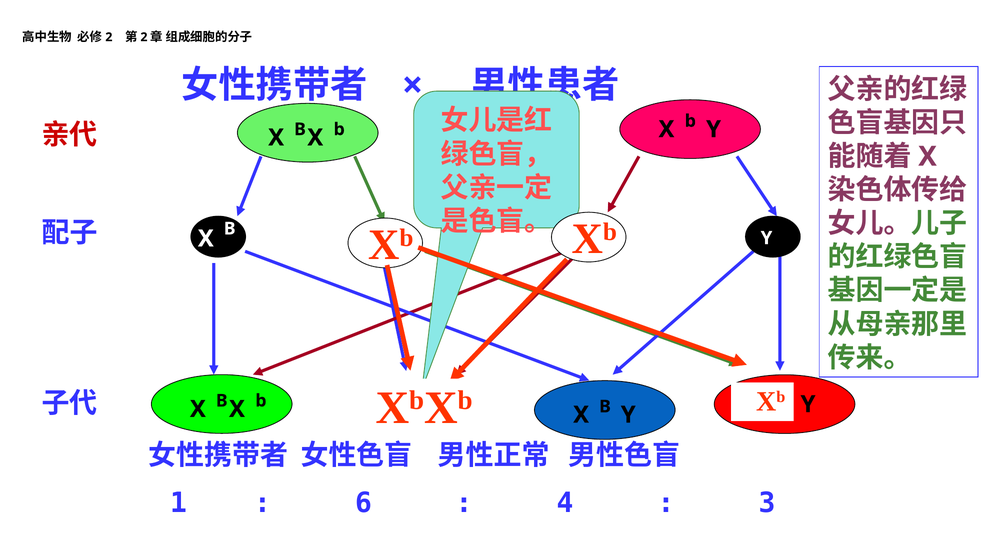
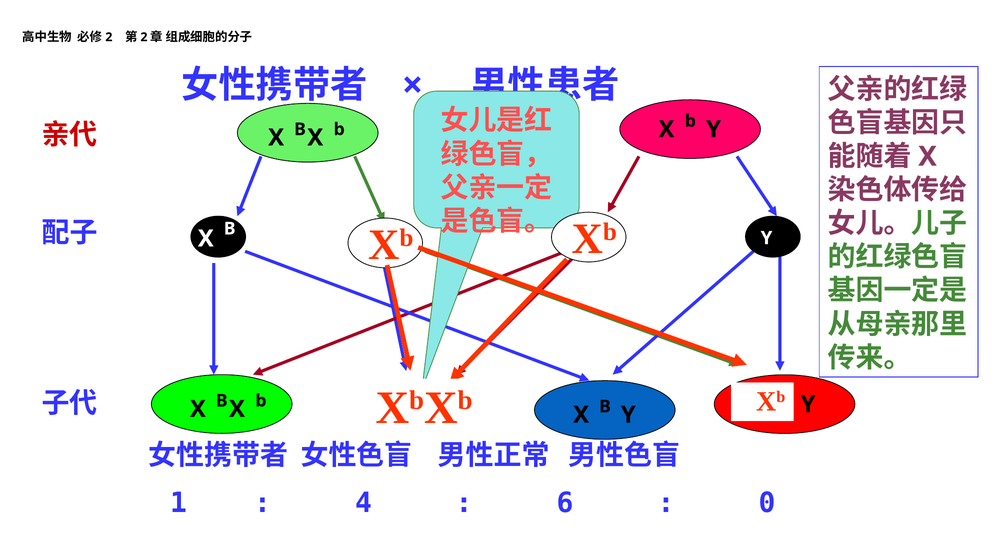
6: 6 -> 4 (363, 503)
4: 4 -> 6 (565, 503)
3: 3 -> 0 (767, 503)
